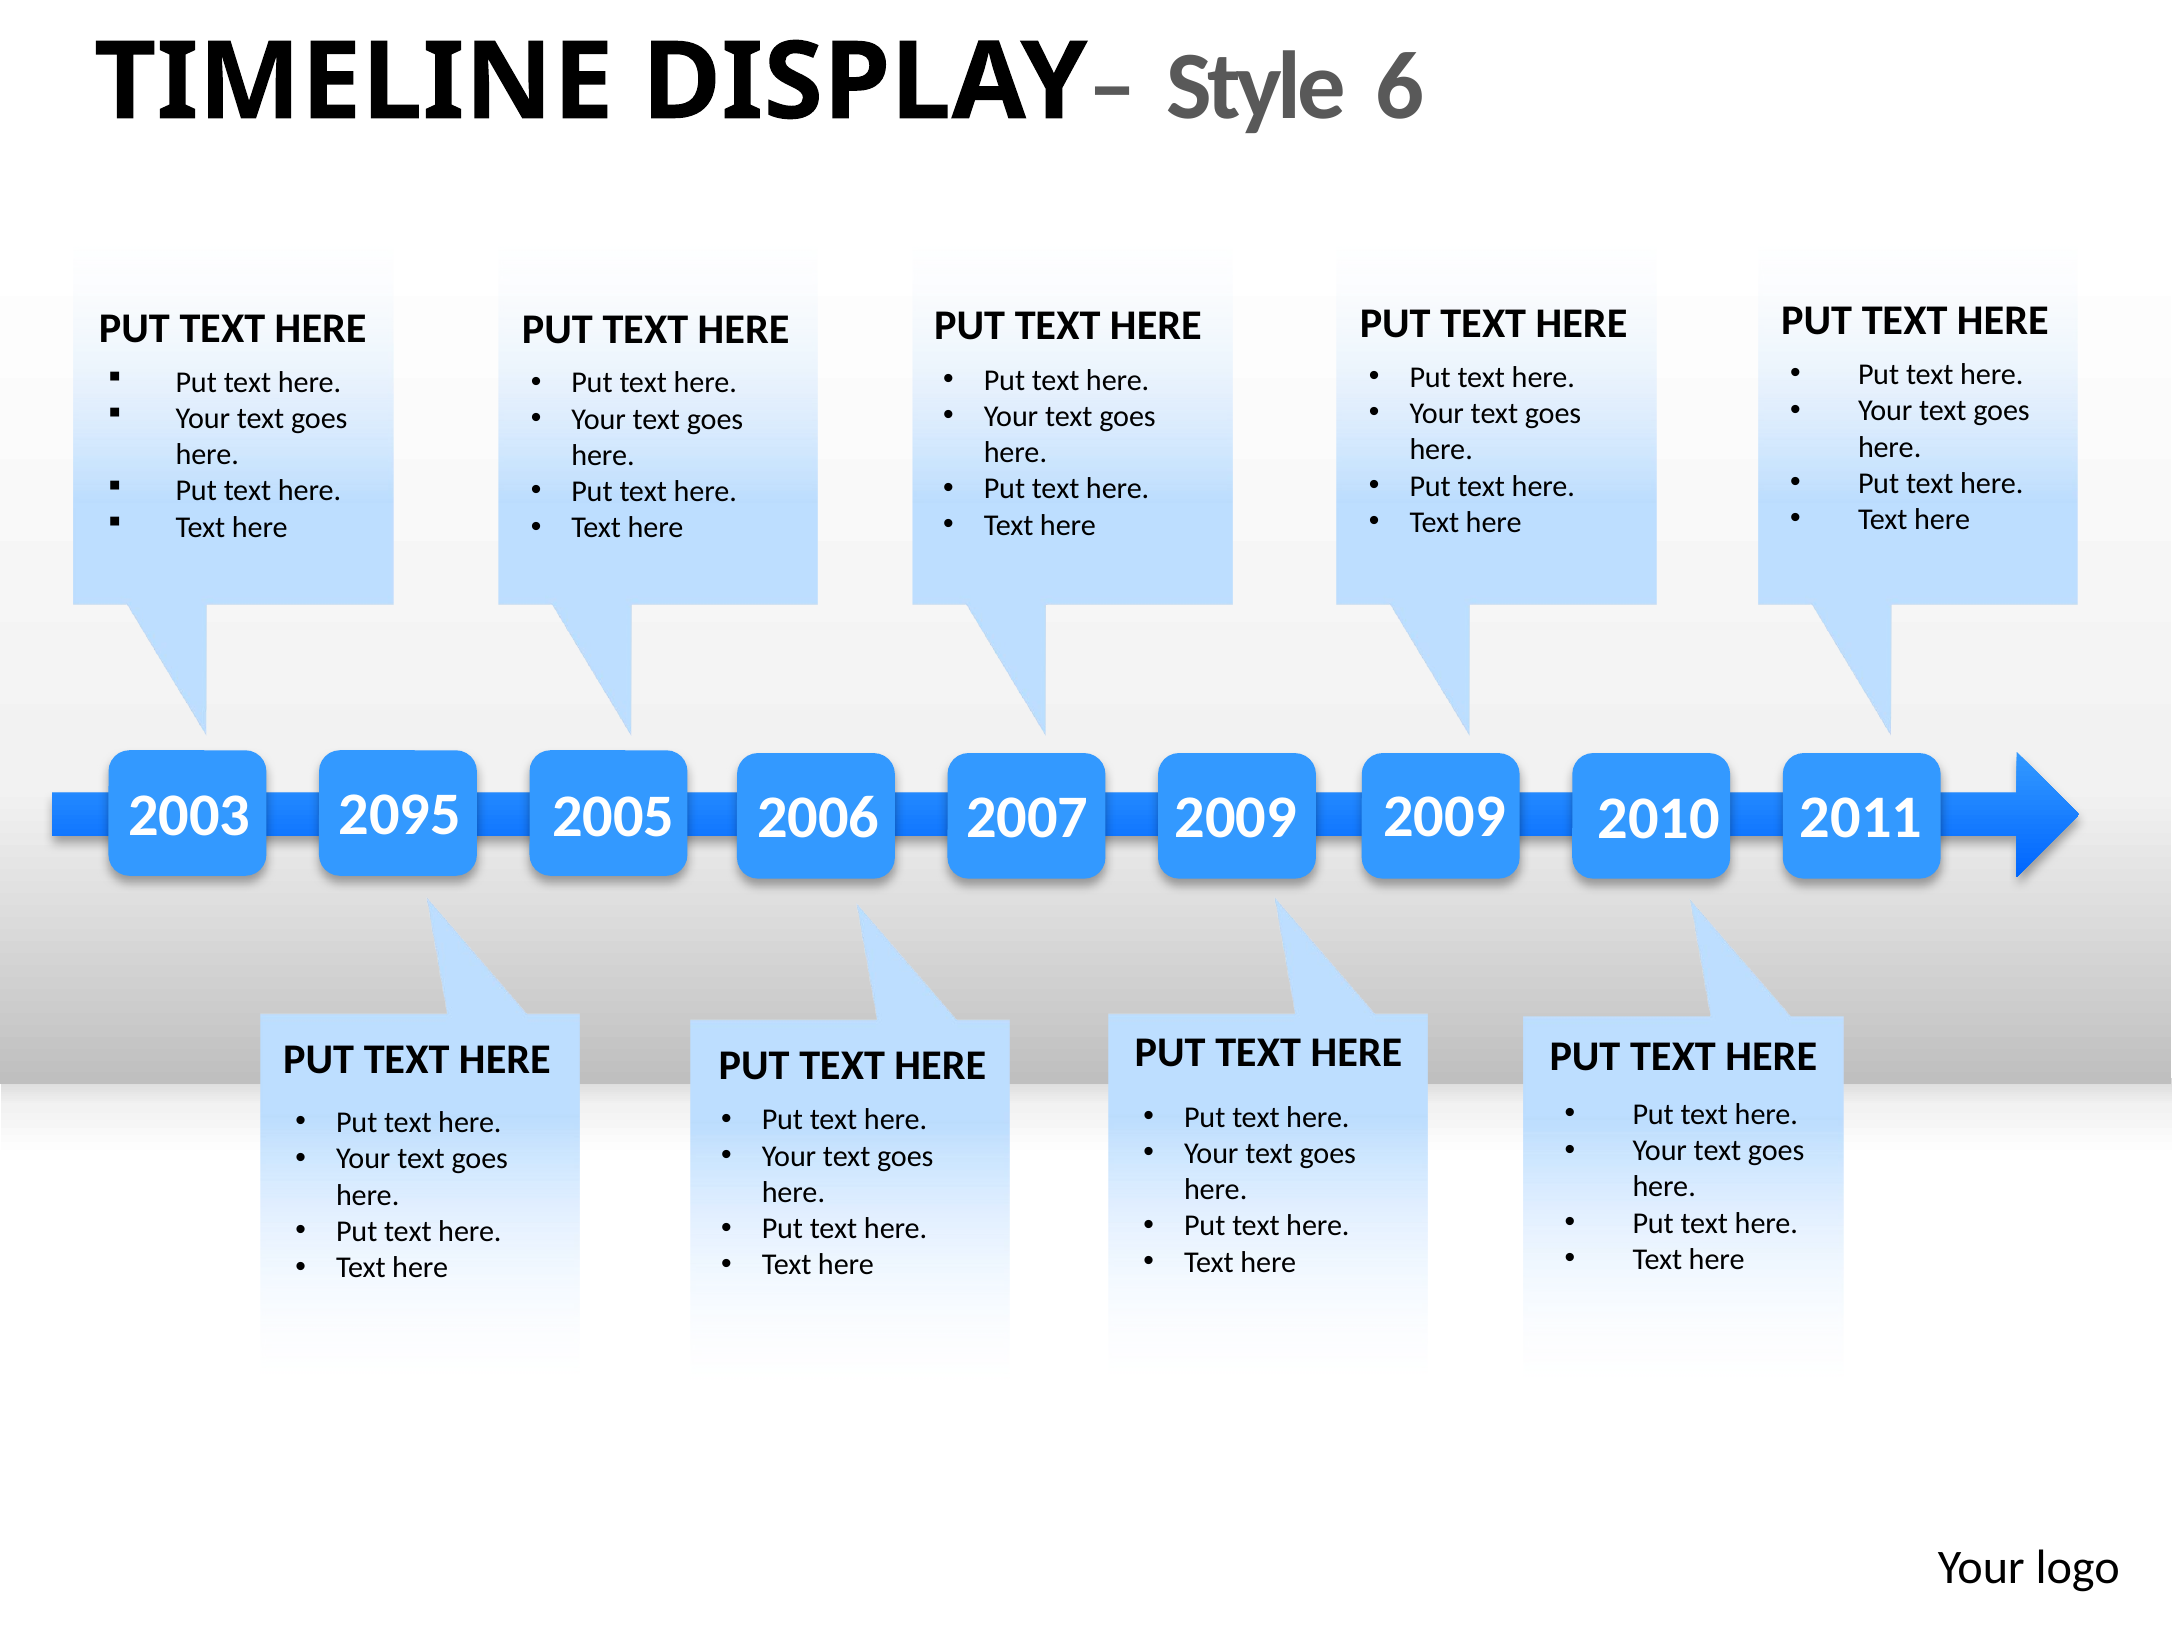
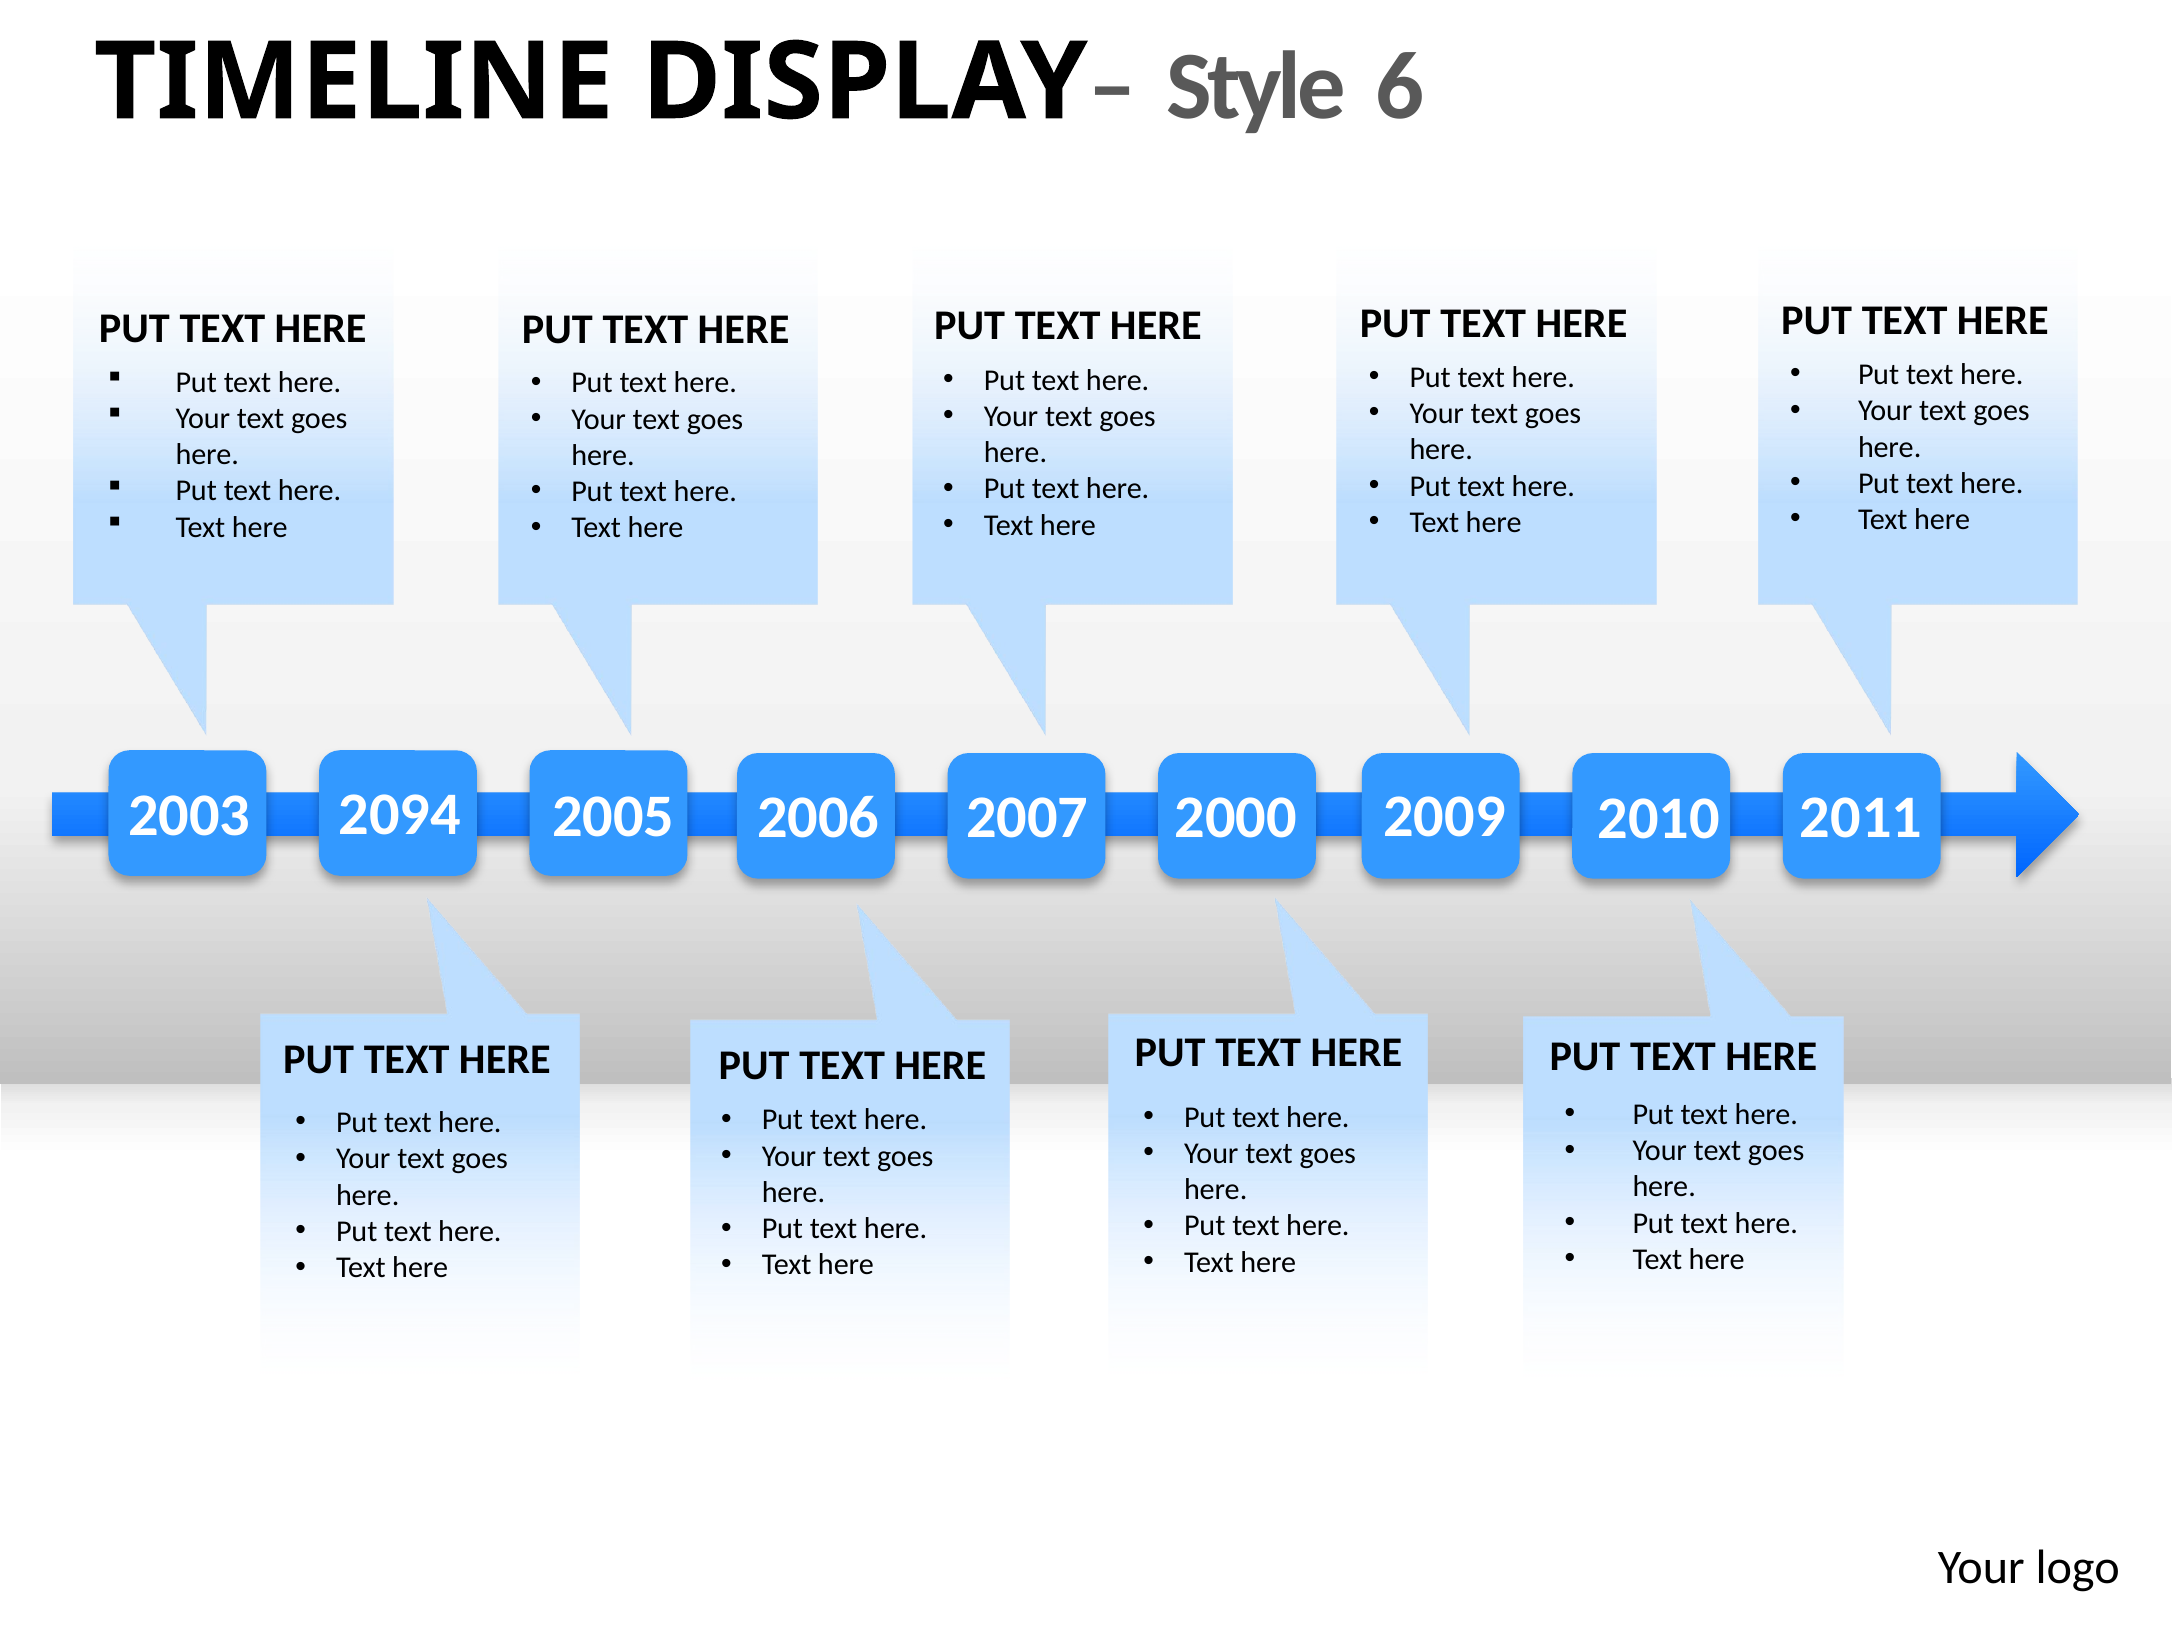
2095: 2095 -> 2094 (400, 814)
2007 2009: 2009 -> 2000 (1236, 817)
